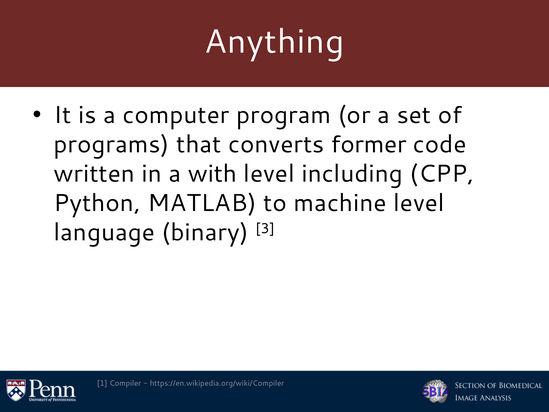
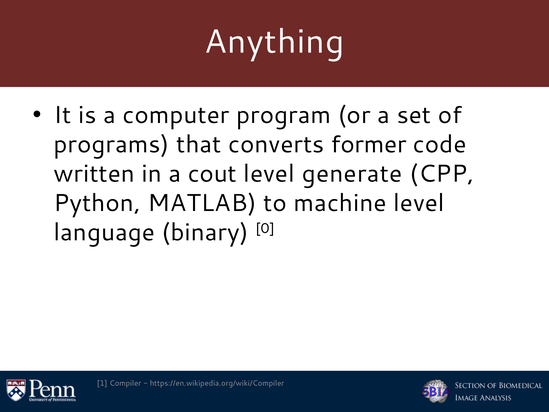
with: with -> cout (212, 174)
including: including -> generate (352, 174)
3: 3 -> 0 (265, 228)
